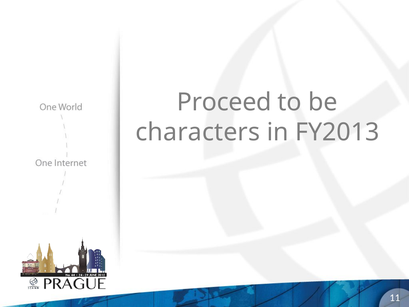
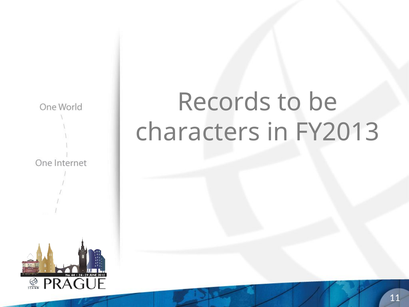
Proceed: Proceed -> Records (224, 102)
